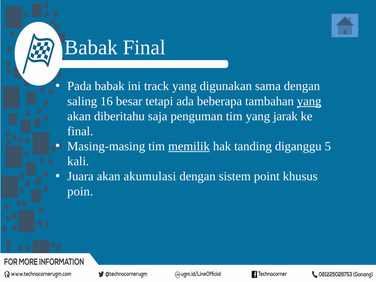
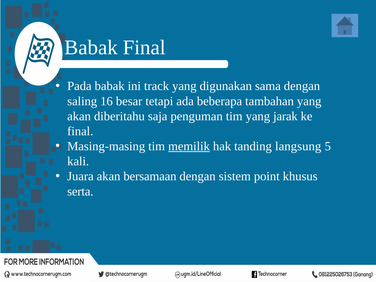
yang underline: present -> none (309, 101)
diganggu: diganggu -> langsung (298, 146)
akumulasi: akumulasi -> bersamaan (150, 176)
poin: poin -> serta (80, 191)
